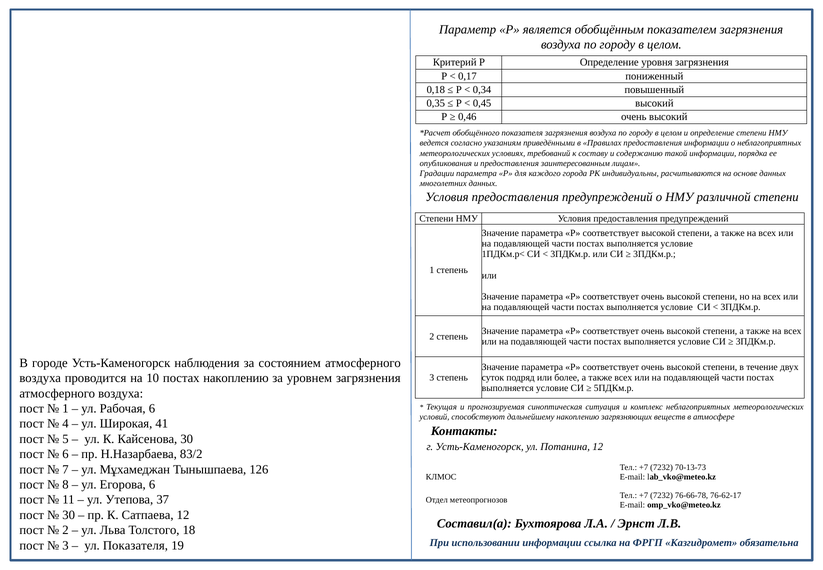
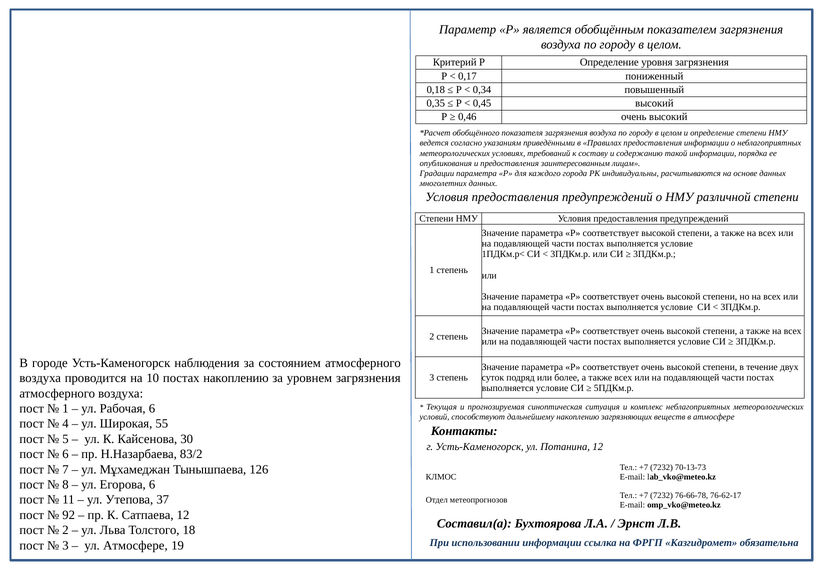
41: 41 -> 55 (162, 424)
30: 30 -> 92 (69, 515)
ул Показателя: Показателя -> Атмосфере (135, 545)
